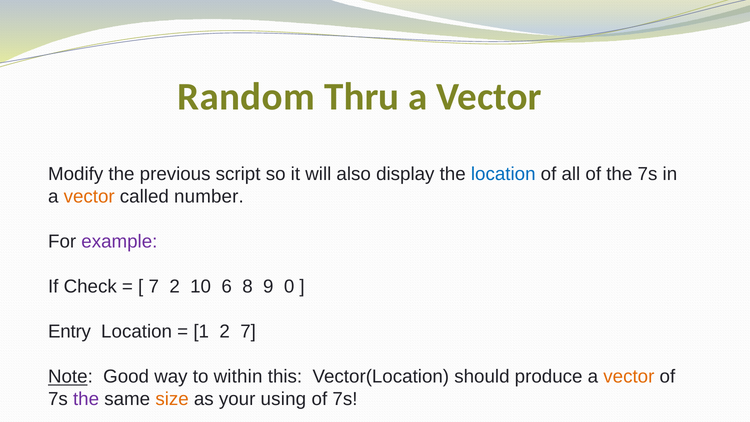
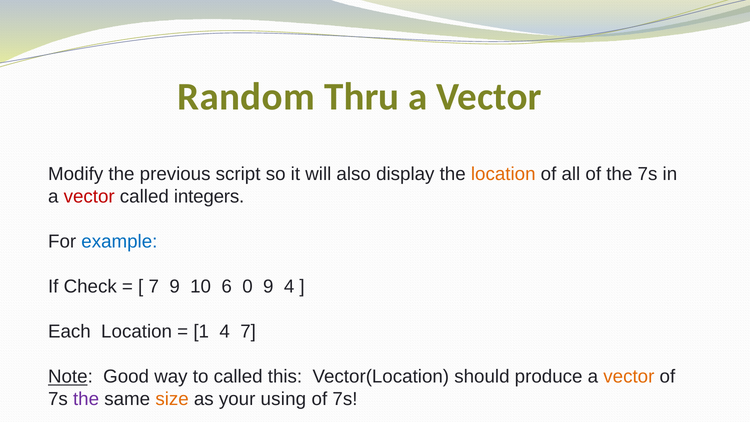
location colour: blue -> orange (503, 174)
vector colour: orange -> red (89, 196)
number: number -> integers (209, 196)
example colour: purple -> blue (119, 241)
7 2: 2 -> 9 (175, 286)
8: 8 -> 0 (247, 286)
9 0: 0 -> 4 (289, 286)
Entry: Entry -> Each (69, 331)
1 2: 2 -> 4 (225, 331)
to within: within -> called (238, 376)
